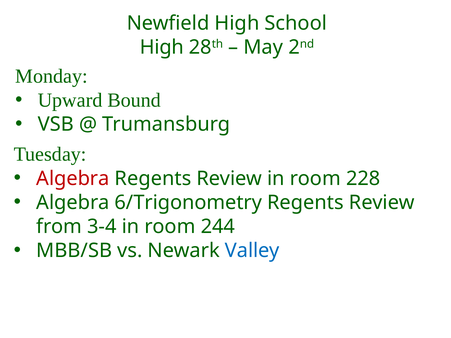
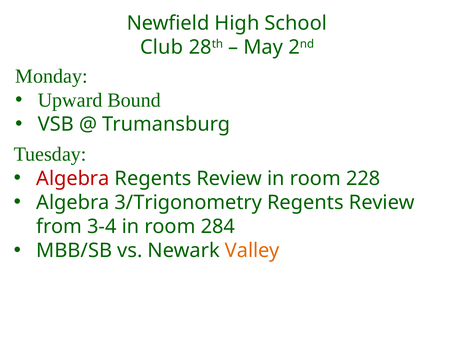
High: High -> Club (162, 47)
6/Trigonometry: 6/Trigonometry -> 3/Trigonometry (188, 203)
244: 244 -> 284 (218, 227)
Valley colour: blue -> orange (252, 251)
